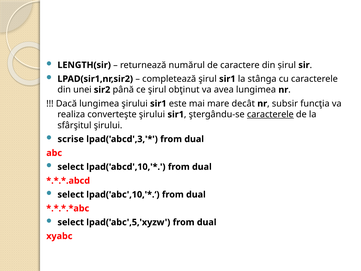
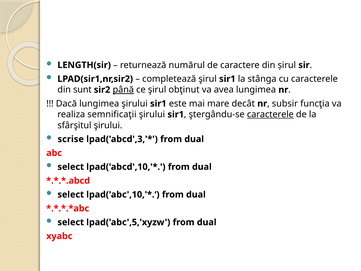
unei: unei -> sunt (82, 90)
până underline: none -> present (123, 90)
converteşte: converteşte -> semnificaţii (112, 114)
